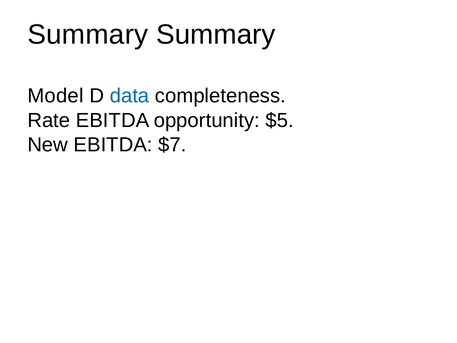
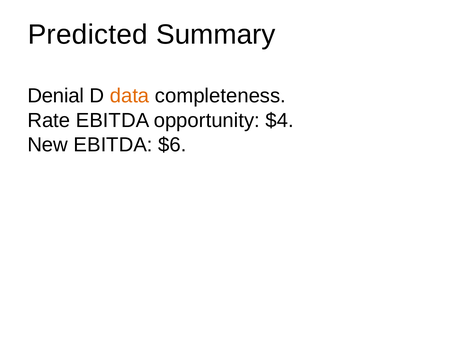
Summary: Summary -> Predicted (88, 35)
Model: Model -> Denial (56, 96)
data colour: blue -> orange (130, 96)
$5: $5 -> $4 (280, 120)
$7: $7 -> $6 (172, 145)
